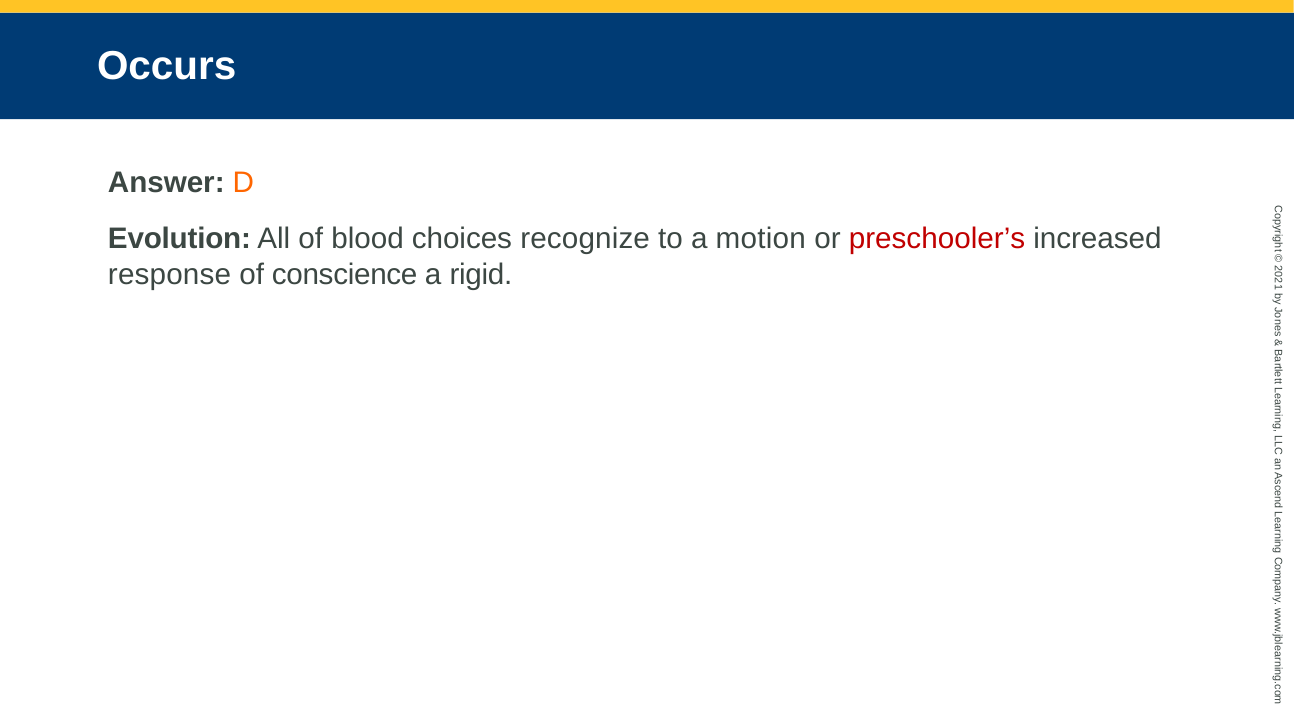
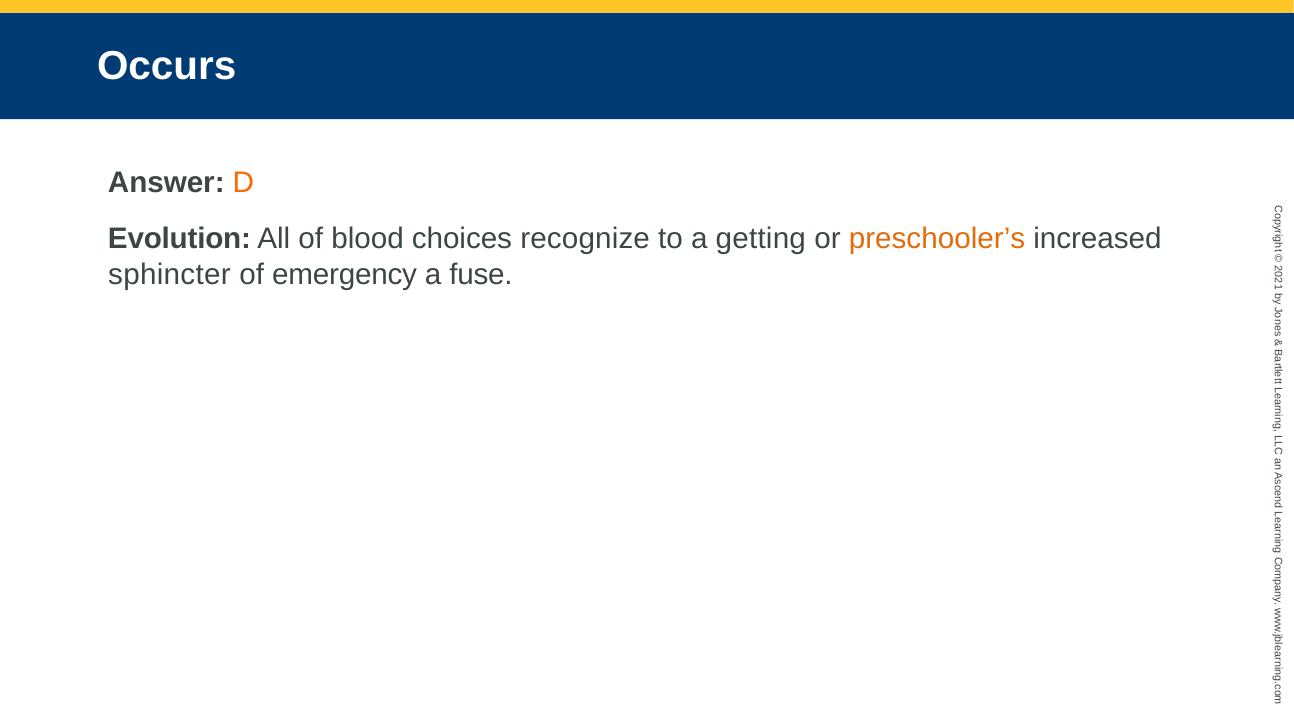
motion: motion -> getting (761, 239)
preschooler’s colour: red -> orange (937, 239)
response: response -> sphincter (169, 274)
conscience: conscience -> emergency (345, 274)
rigid: rigid -> fuse (481, 274)
